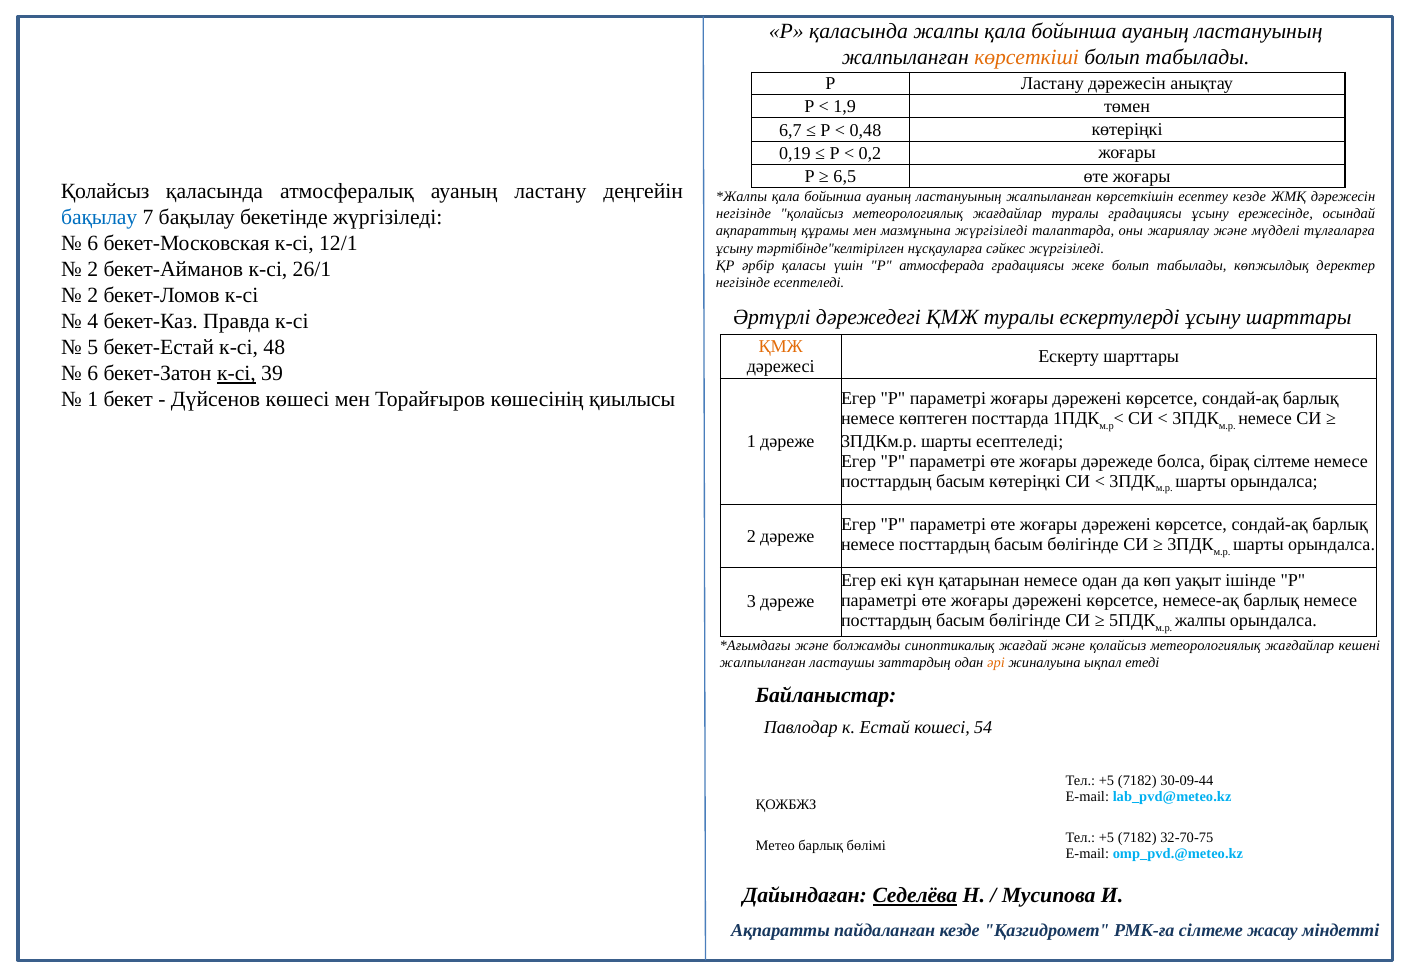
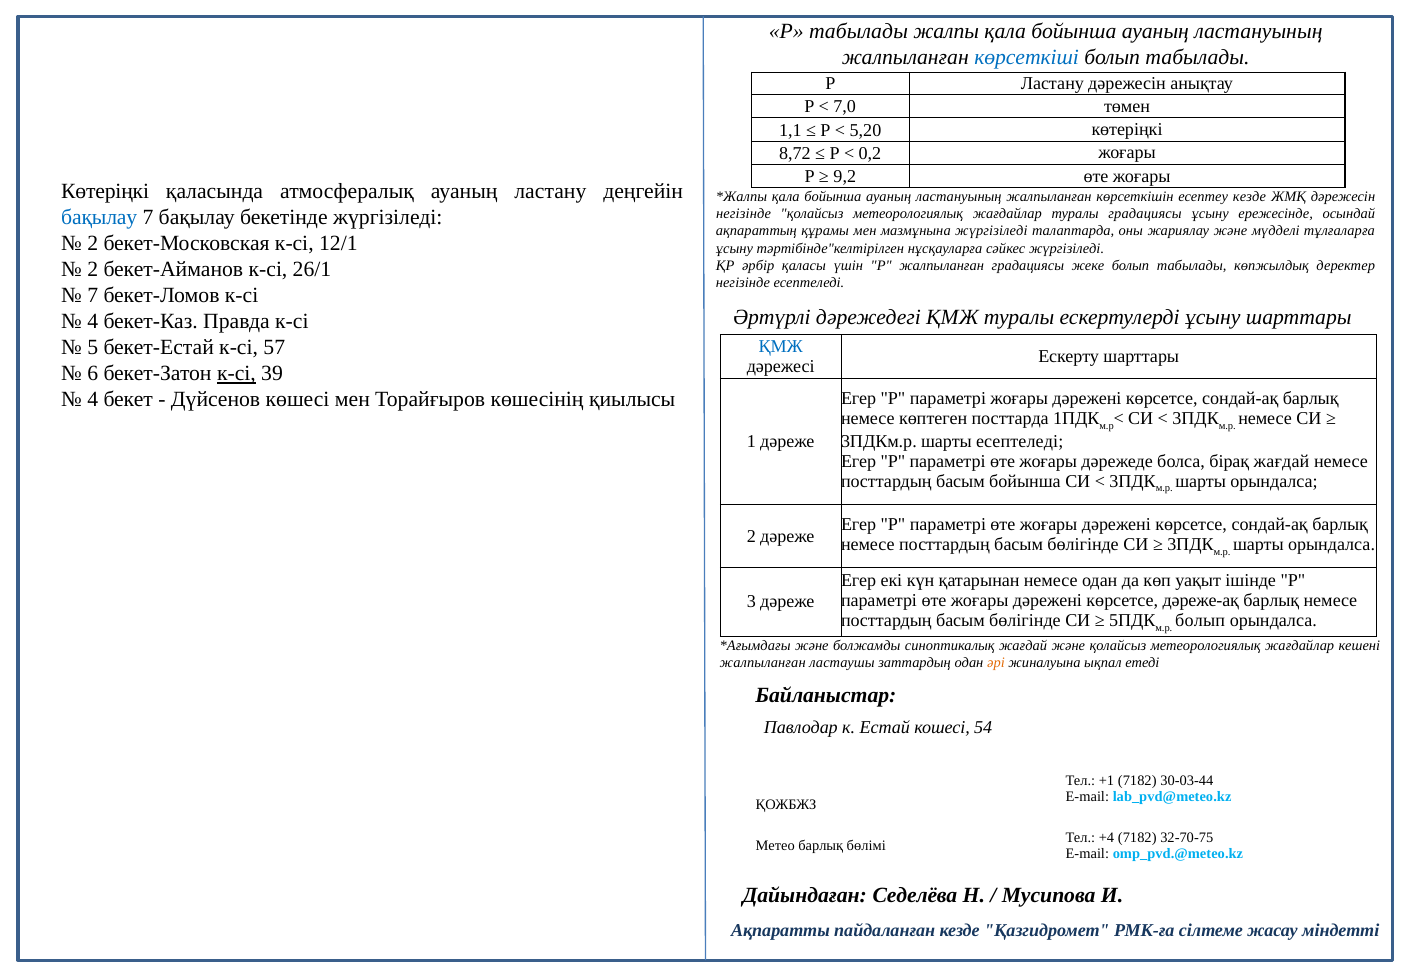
Р қаласында: қаласында -> табылады (859, 31)
көрсеткіші colour: orange -> blue (1027, 57)
1,9: 1,9 -> 7,0 (845, 107)
6,7: 6,7 -> 1,1 (790, 130)
0,48: 0,48 -> 5,20 (865, 130)
0,19: 0,19 -> 8,72 (795, 153)
6,5: 6,5 -> 9,2 (845, 177)
Қолайсыз: Қолайсыз -> Көтеріңкі (105, 191)
6: 6 -> 2 (93, 243)
Р атмосферада: атмосферада -> жалпыланған (942, 266)
2: 2 -> 7 (93, 296)
48: 48 -> 57 (274, 348)
ҚМЖ colour: orange -> blue (781, 346)
1: 1 -> 4 (93, 400)
бірақ сілтеме: сілтеме -> жағдай (1282, 461)
басым көтеріңкі: көтеріңкі -> бойынша (1025, 481)
немесе-ақ: немесе-ақ -> дәреже-ақ (1201, 600)
жалпы: жалпы -> болып (1200, 620)
+5: +5 -> +1 (1106, 781)
30-09-44: 30-09-44 -> 30-03-44 (1187, 781)
+5: +5 -> +4 (1106, 837)
Седелёва underline: present -> none (915, 895)
